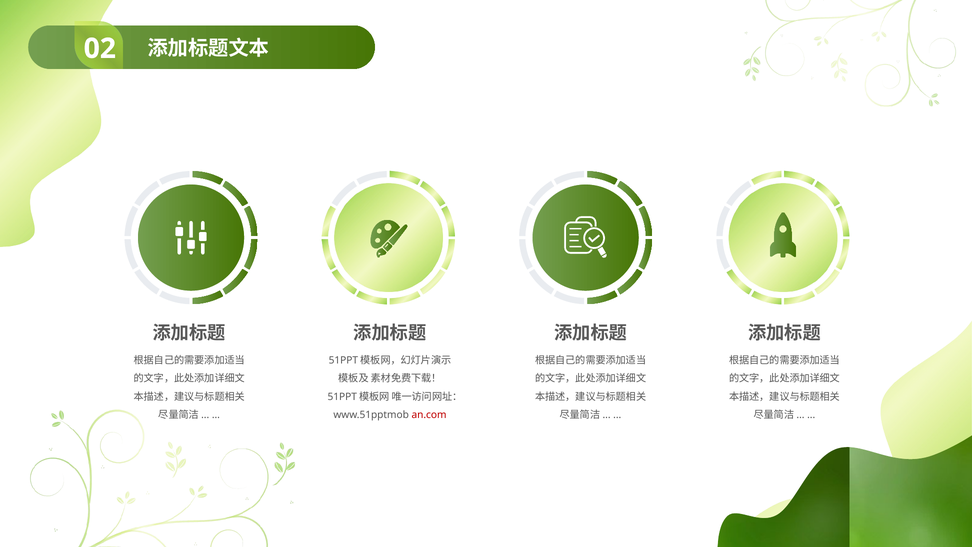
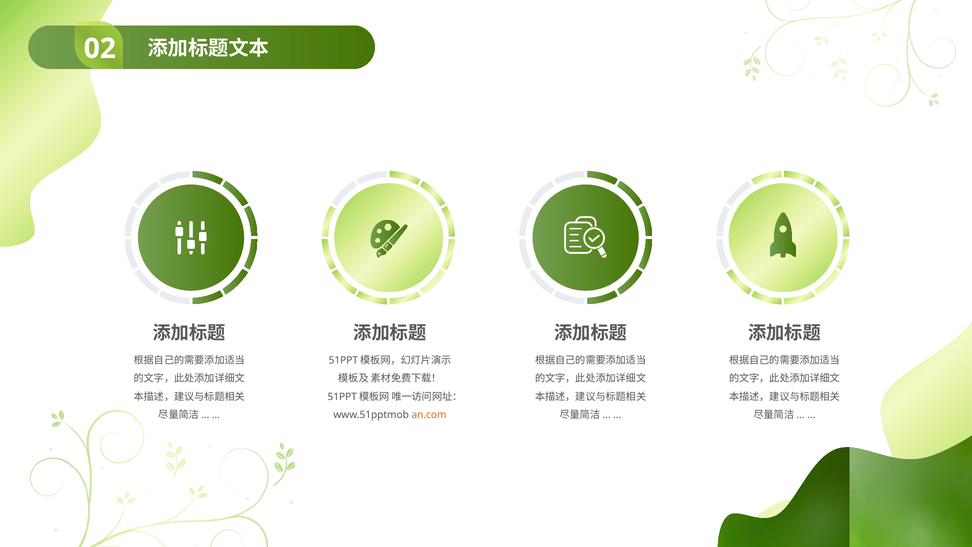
an.com colour: red -> orange (429, 415)
